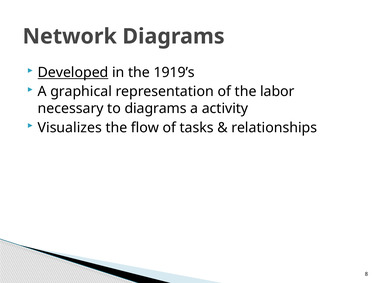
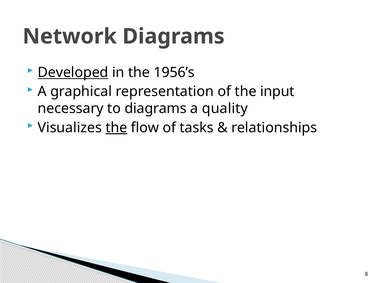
1919’s: 1919’s -> 1956’s (174, 72)
labor: labor -> input (277, 91)
activity: activity -> quality (225, 108)
the underline: none -> present (116, 128)
